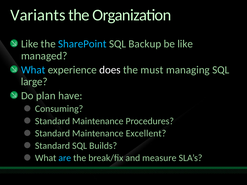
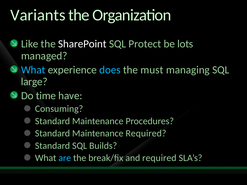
SharePoint colour: light blue -> white (82, 44)
Backup: Backup -> Protect (145, 44)
be like: like -> lots (185, 44)
does colour: white -> light blue (110, 70)
plan: plan -> time (46, 96)
Maintenance Excellent: Excellent -> Required (146, 134)
and measure: measure -> required (159, 158)
